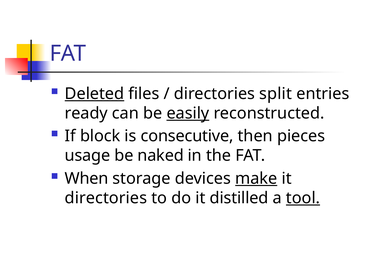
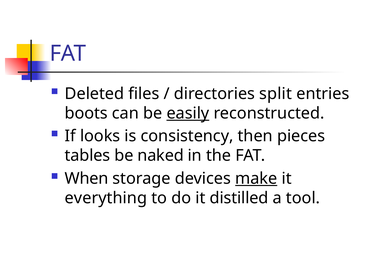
Deleted underline: present -> none (94, 93)
ready: ready -> boots (86, 113)
block: block -> looks (100, 136)
consecutive: consecutive -> consistency (187, 136)
usage: usage -> tables (87, 155)
directories: directories -> everything (106, 198)
tool underline: present -> none (303, 198)
